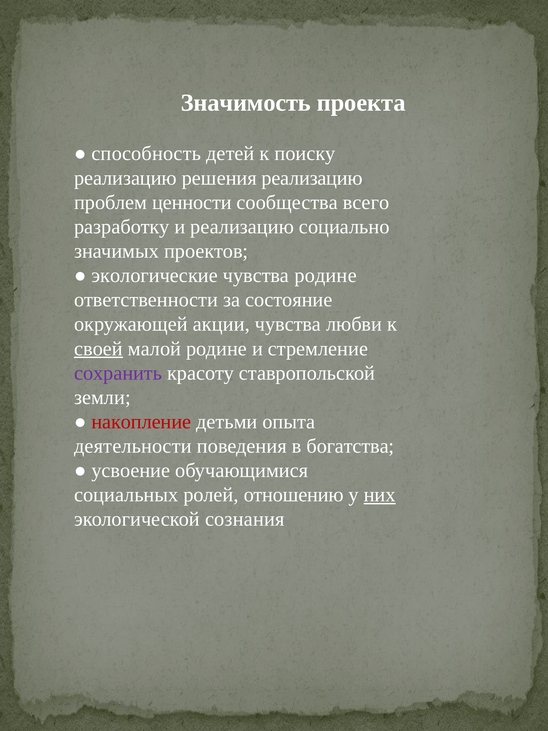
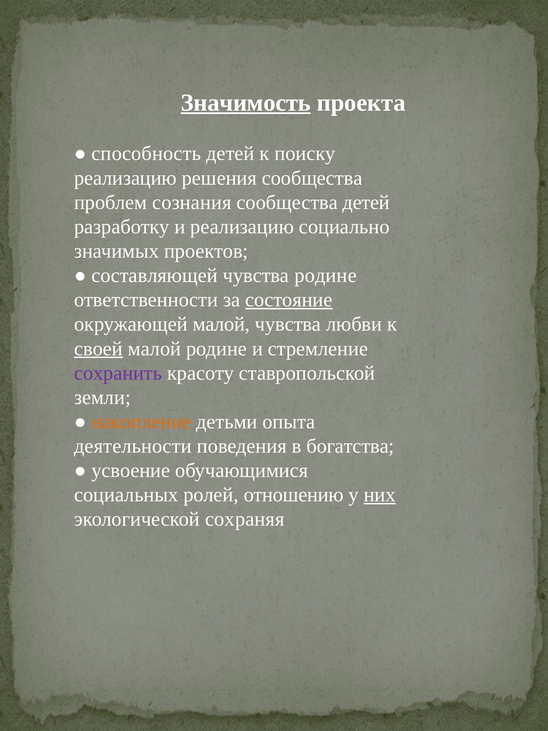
Значимость underline: none -> present (246, 103)
решения реализацию: реализацию -> сообщества (312, 178)
ценности: ценности -> сознания (192, 202)
сообщества всего: всего -> детей (366, 202)
экологические: экологические -> составляющей (155, 275)
состояние underline: none -> present (289, 300)
окружающей акции: акции -> малой (221, 324)
накопление colour: red -> orange (141, 422)
сознания: сознания -> сохраняя (245, 519)
